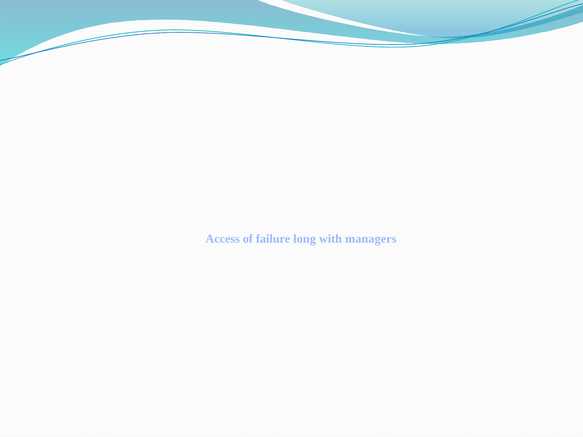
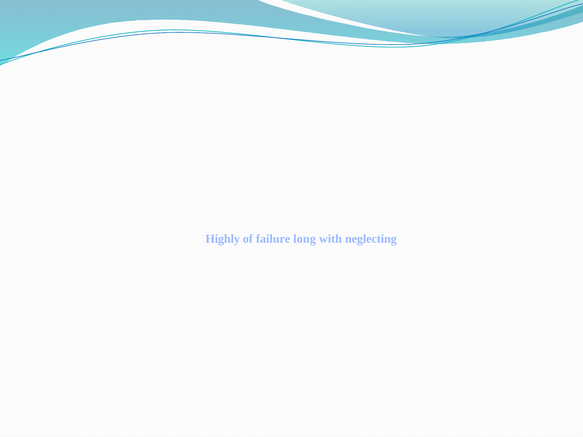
Access: Access -> Highly (223, 239)
managers: managers -> neglecting (371, 239)
